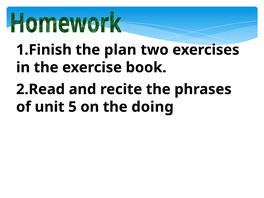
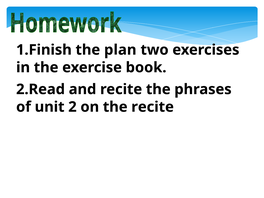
5: 5 -> 2 (72, 107)
the doing: doing -> recite (153, 107)
